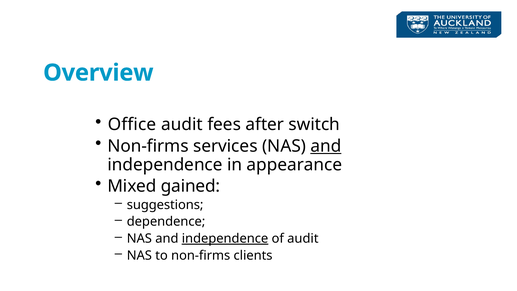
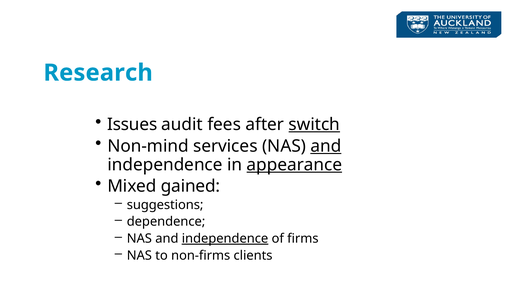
Overview: Overview -> Research (98, 73)
Office: Office -> Issues (132, 124)
switch underline: none -> present (314, 124)
Non-firms: Non-firms -> Non-mind (148, 146)
appearance underline: none -> present (294, 165)
of audit: audit -> firms (303, 238)
